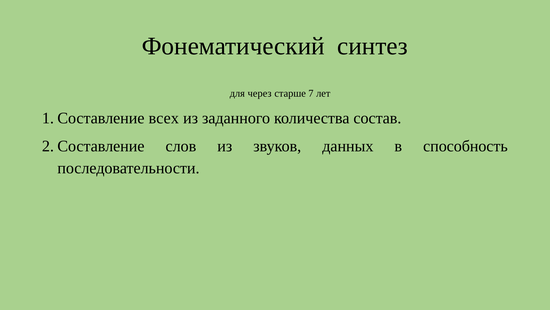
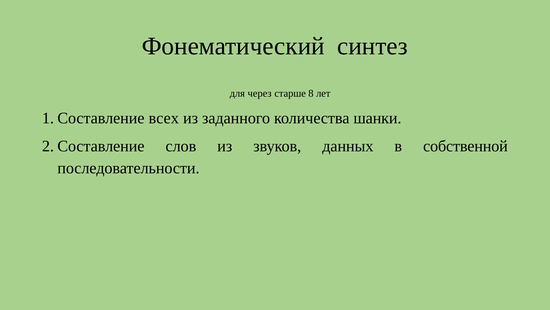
7: 7 -> 8 (311, 93)
состав: состав -> шанки (377, 118)
способность: способность -> собственной (465, 146)
